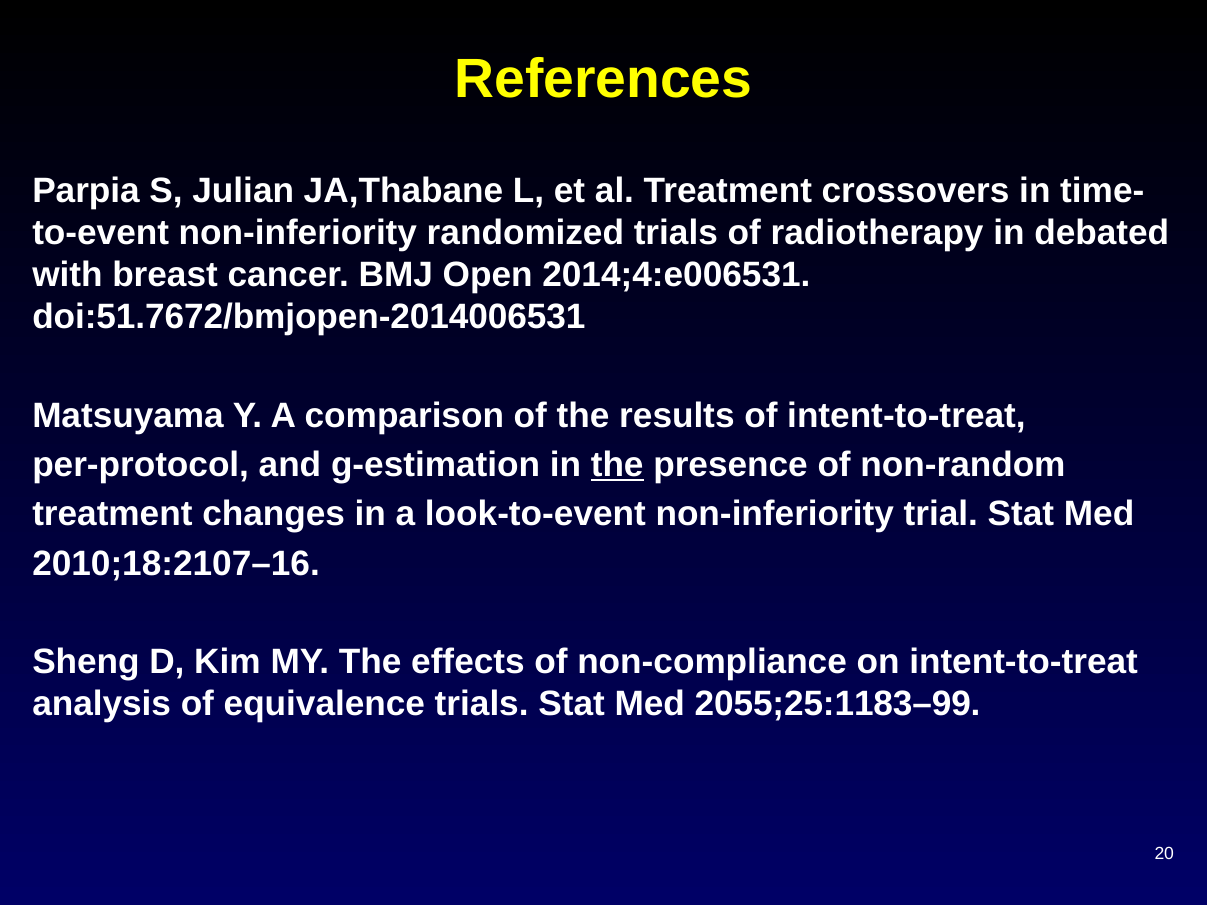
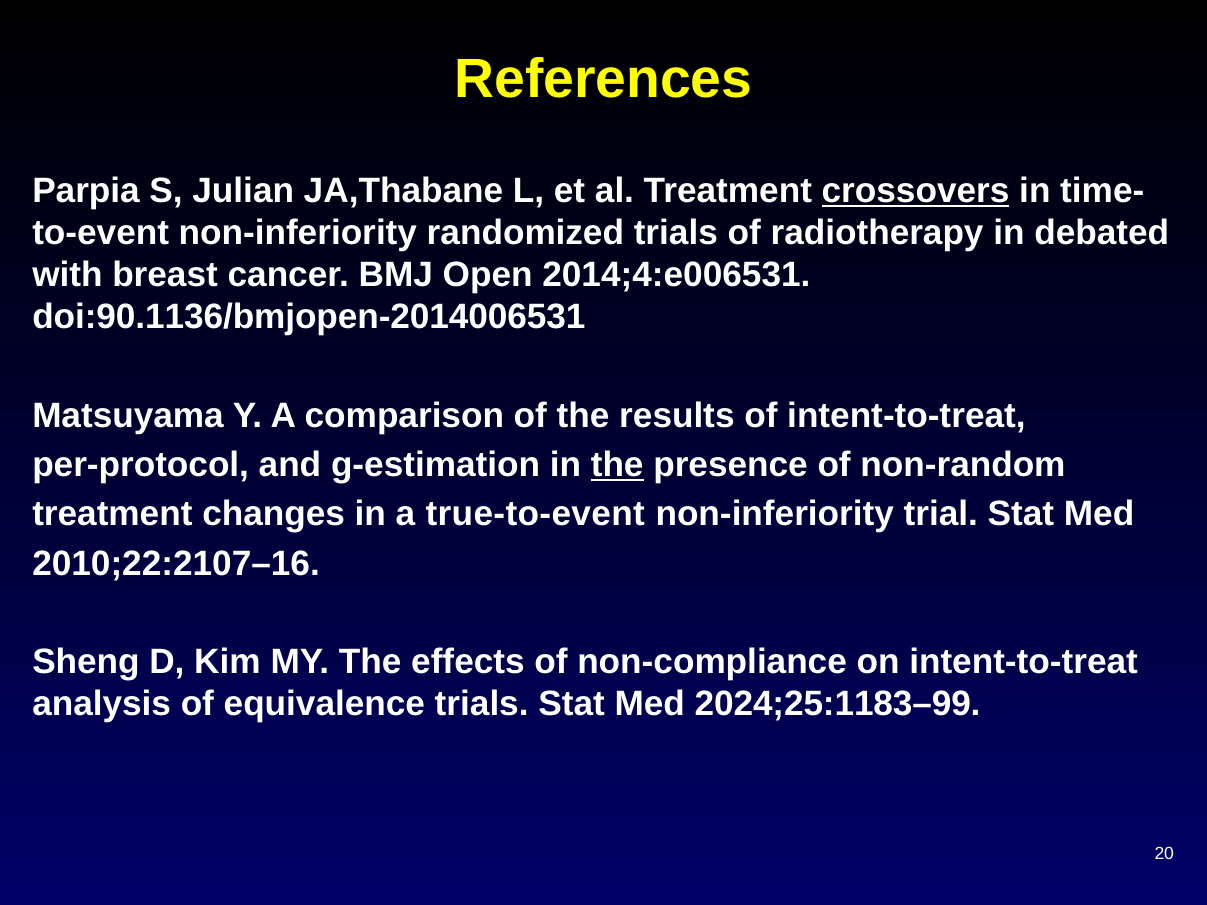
crossovers underline: none -> present (916, 191)
doi:51.7672/bmjopen-2014006531: doi:51.7672/bmjopen-2014006531 -> doi:90.1136/bmjopen-2014006531 (309, 317)
look-to-event: look-to-event -> true-to-event (535, 514)
2010;18:2107–16: 2010;18:2107–16 -> 2010;22:2107–16 (176, 564)
2055;25:1183–99: 2055;25:1183–99 -> 2024;25:1183–99 (838, 705)
